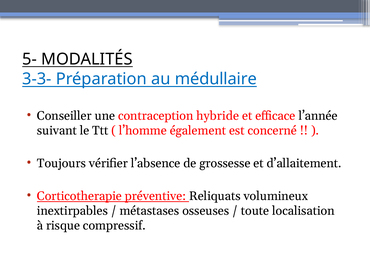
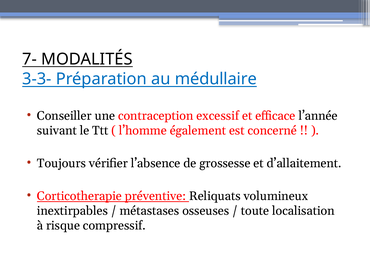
5-: 5- -> 7- (29, 59)
hybride: hybride -> excessif (218, 115)
